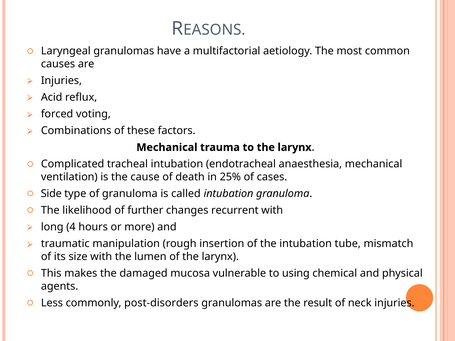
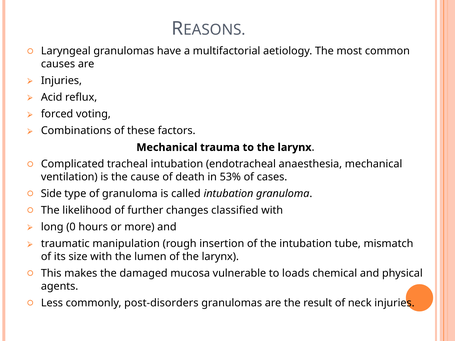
25%: 25% -> 53% (230, 177)
recurrent: recurrent -> classified (235, 210)
4: 4 -> 0 (71, 227)
using: using -> loads (296, 273)
